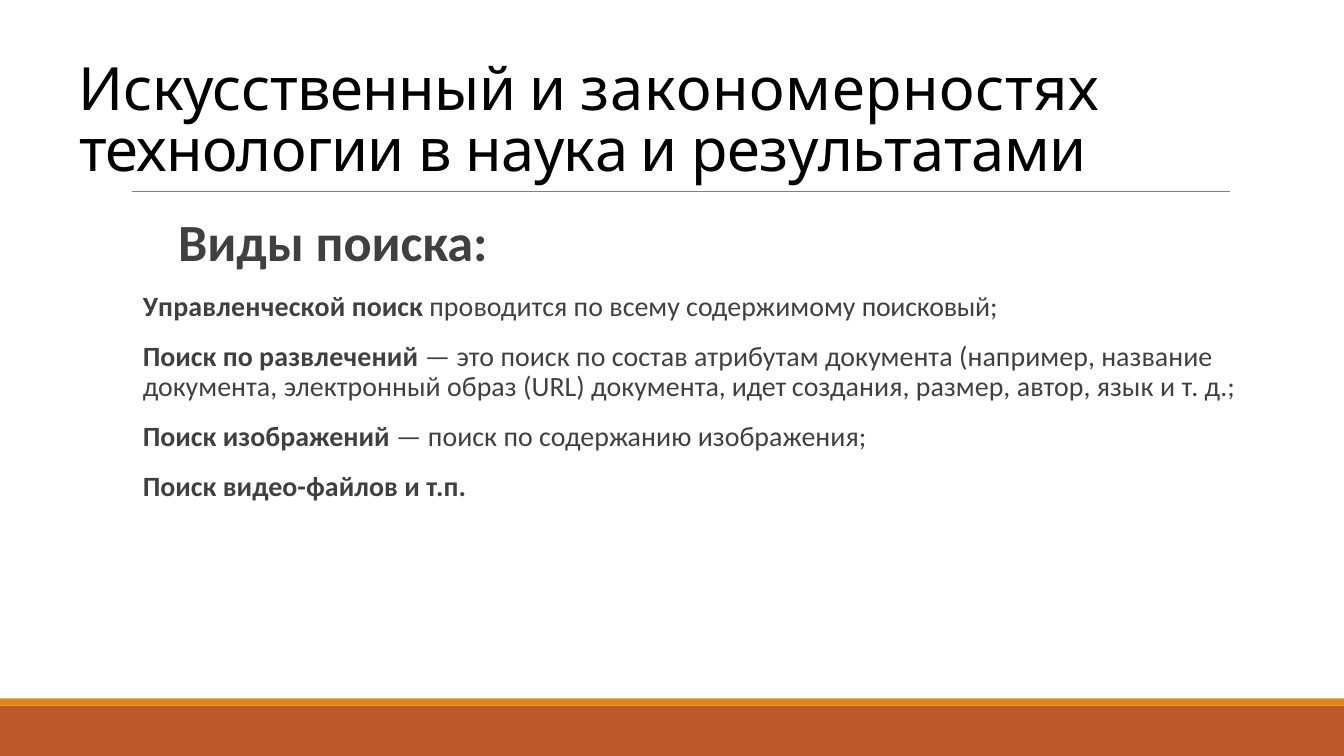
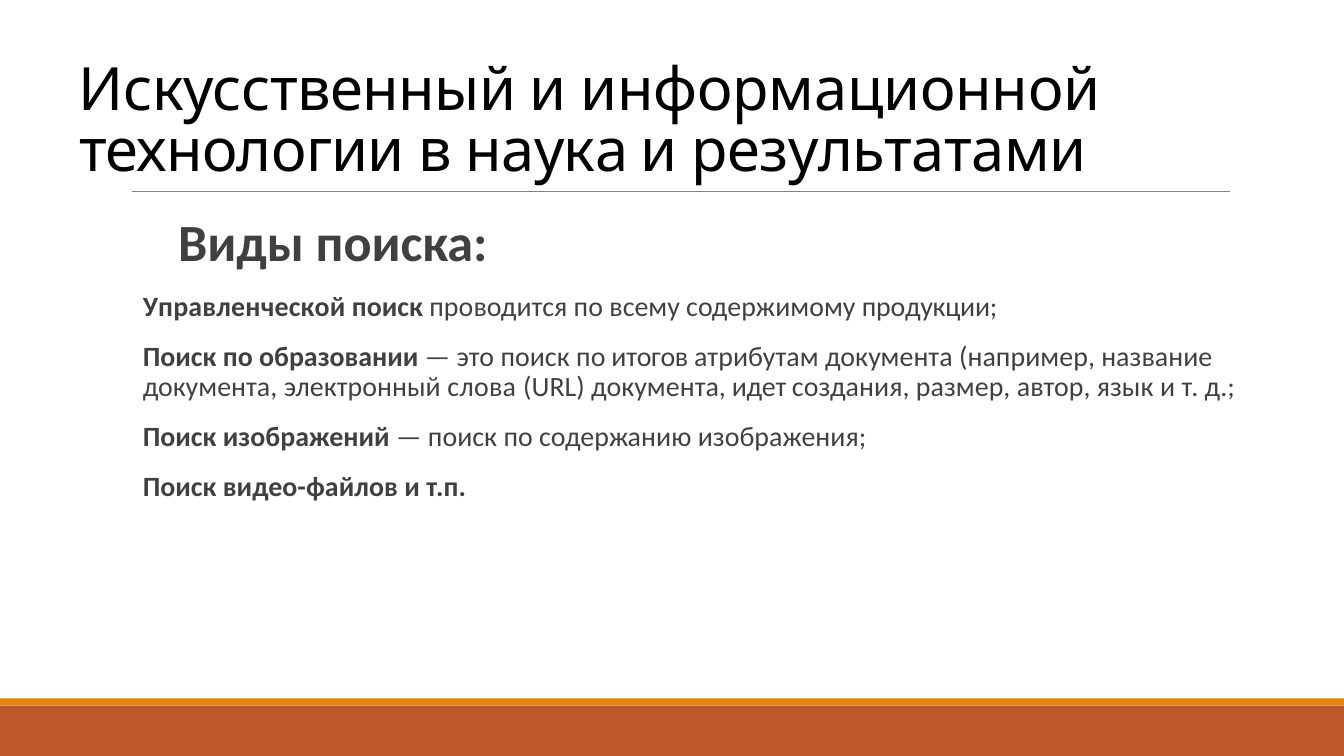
закономерностях: закономерностях -> информационной (840, 91)
поисковый: поисковый -> продукции (930, 307)
развлечений: развлечений -> образовании (339, 357)
состав: состав -> итогов (650, 357)
образ: образ -> слова (482, 388)
